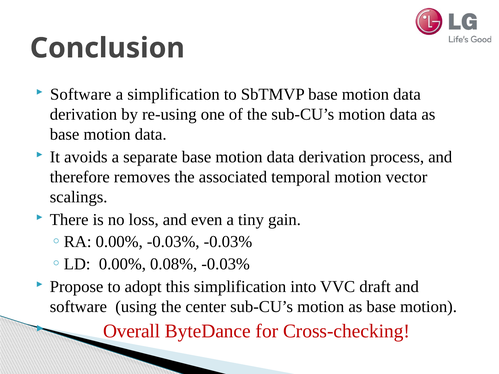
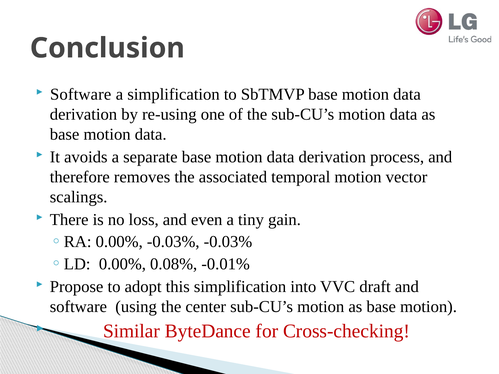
0.08% -0.03%: -0.03% -> -0.01% (226, 264)
Overall: Overall -> Similar (132, 331)
